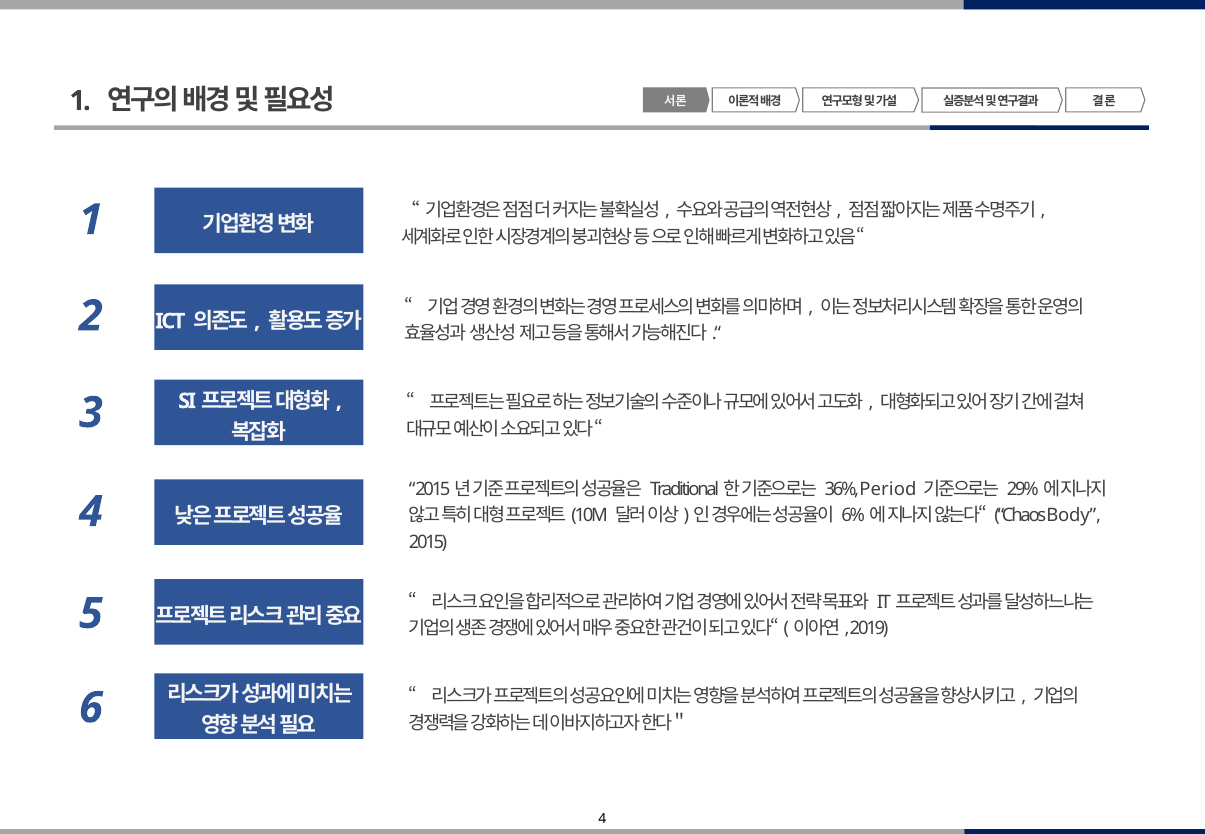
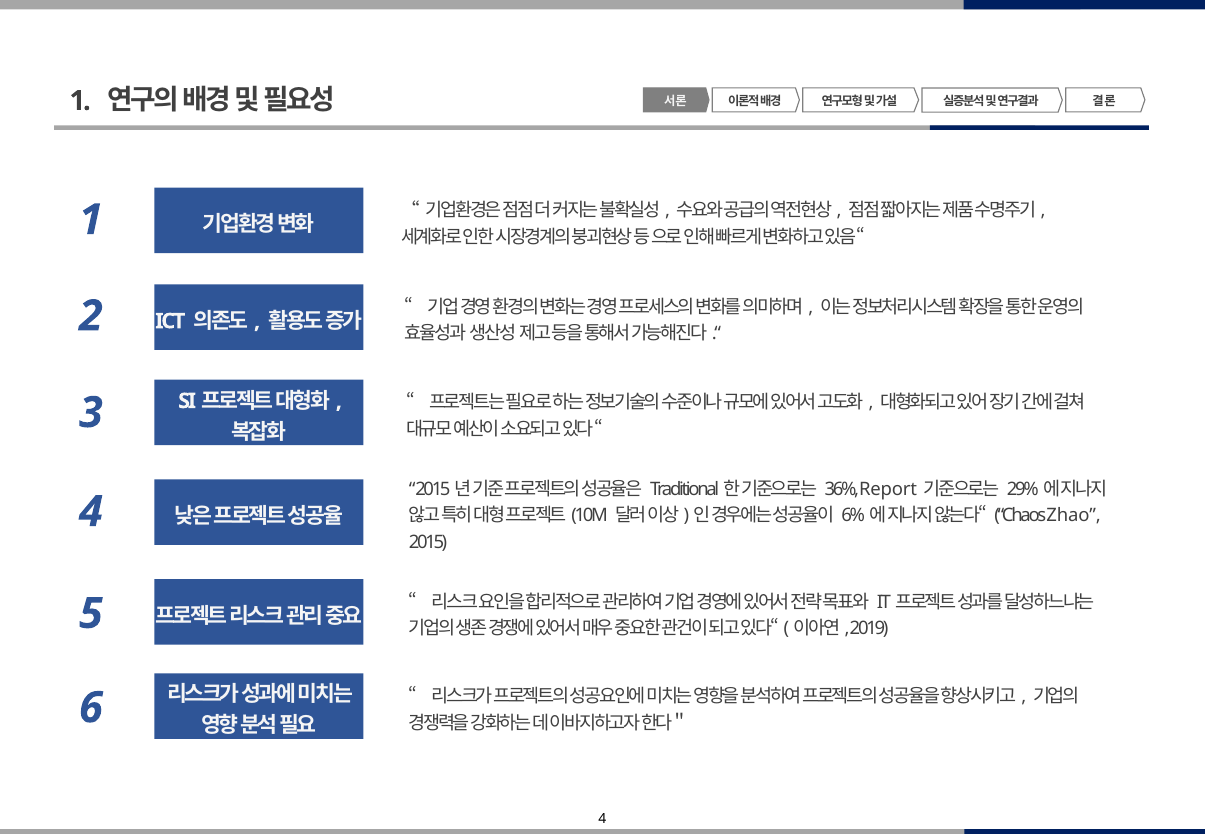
Period: Period -> Report (888, 489)
Body: Body -> Zhao (1074, 516)
